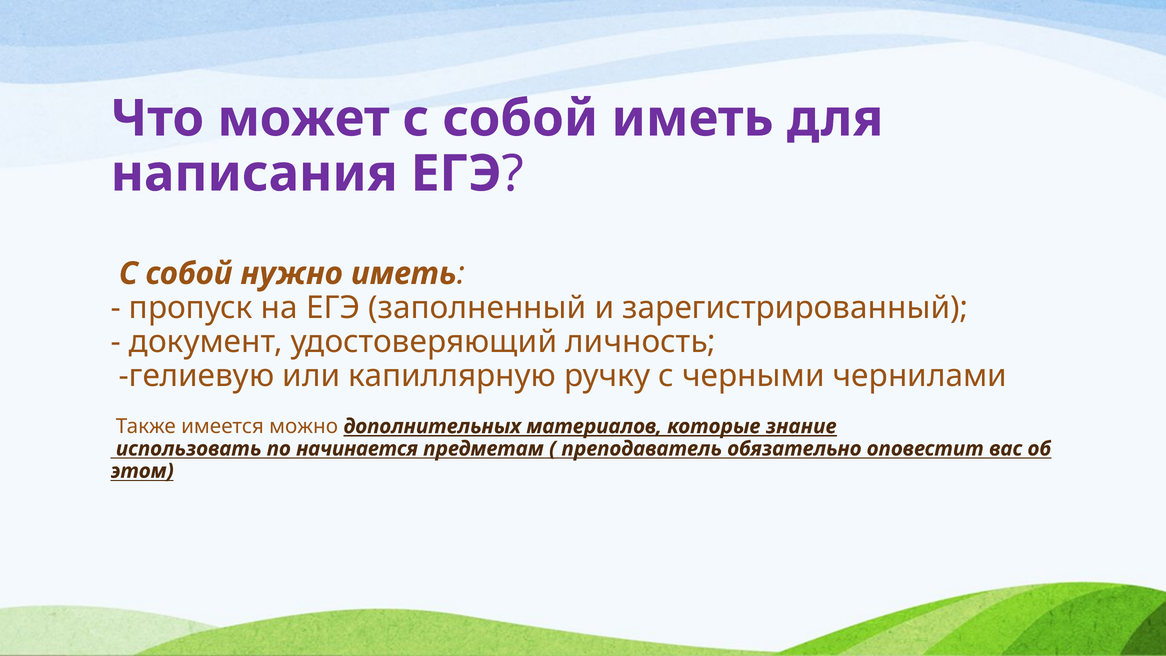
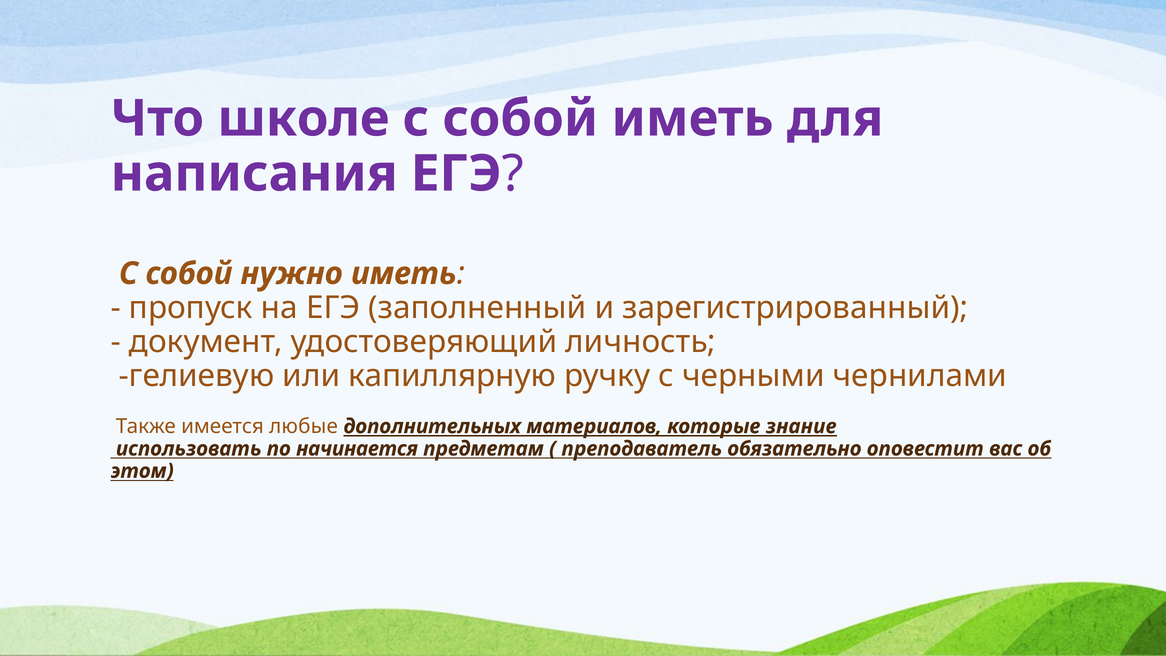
может: может -> школе (303, 119)
можно: можно -> любые (304, 426)
